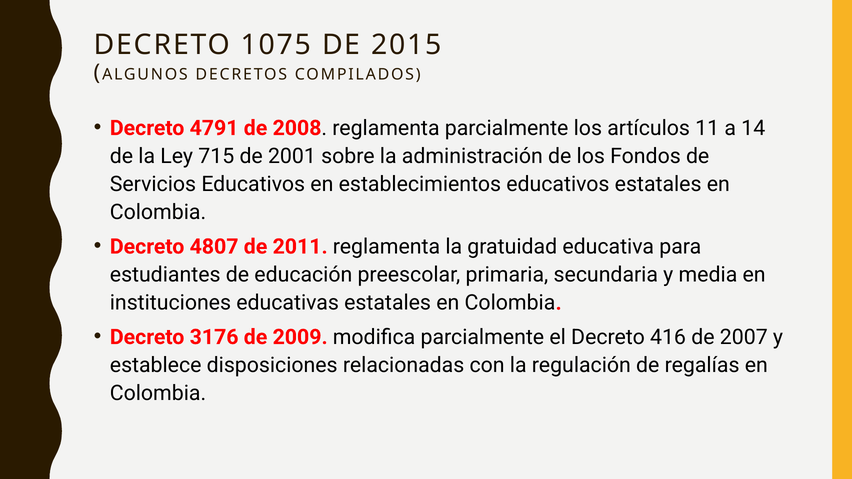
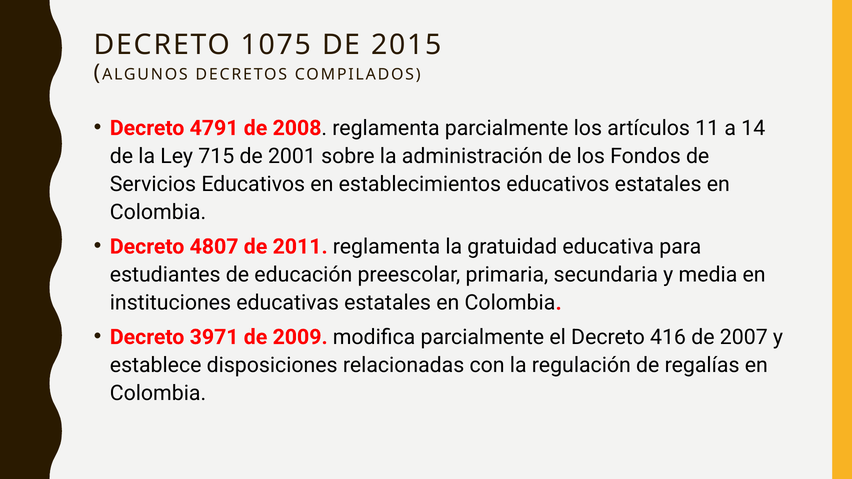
3176: 3176 -> 3971 (214, 337)
